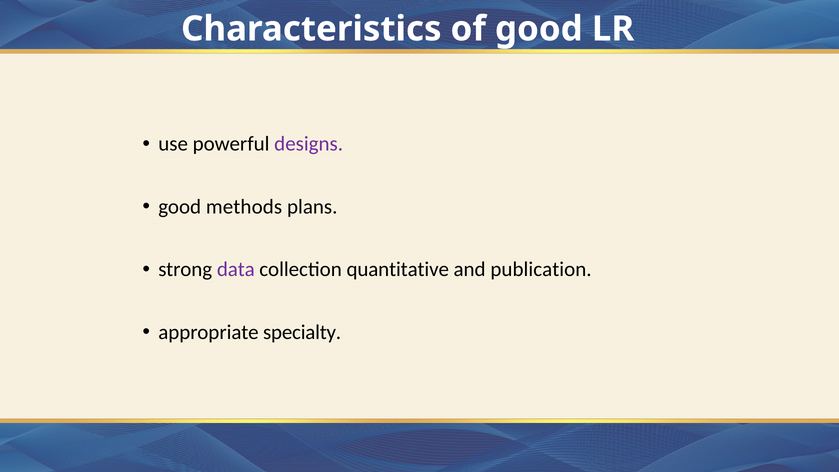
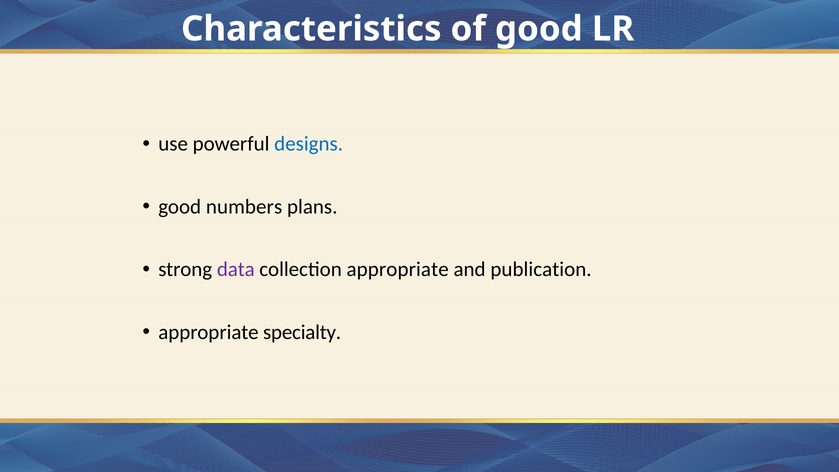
designs colour: purple -> blue (309, 144)
methods: methods -> numbers (244, 207)
collection quantitative: quantitative -> appropriate (398, 269)
